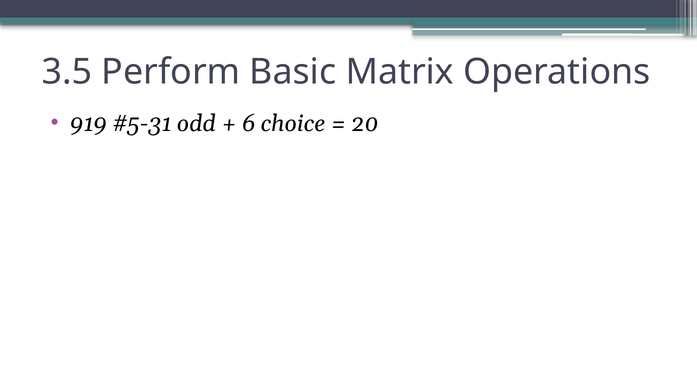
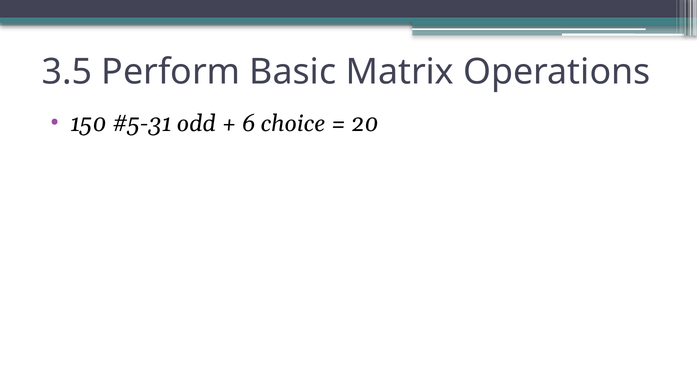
919: 919 -> 150 (88, 124)
